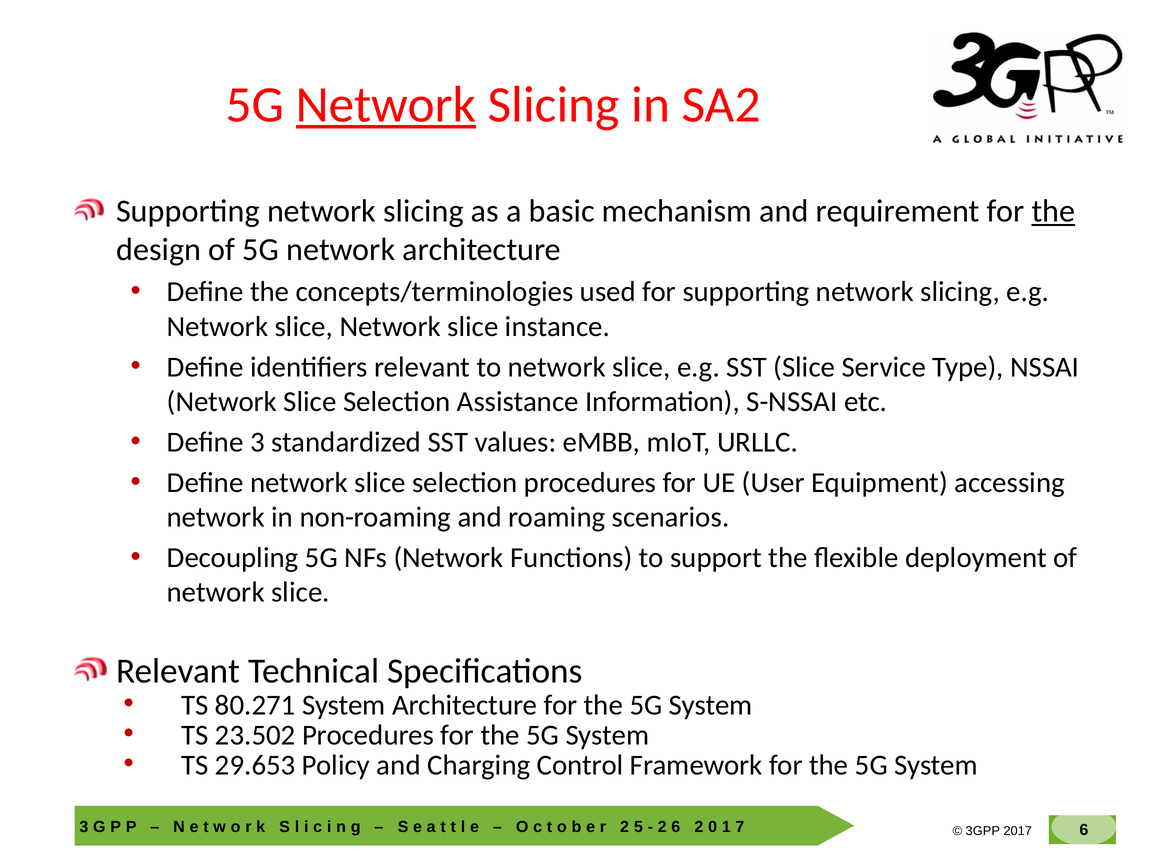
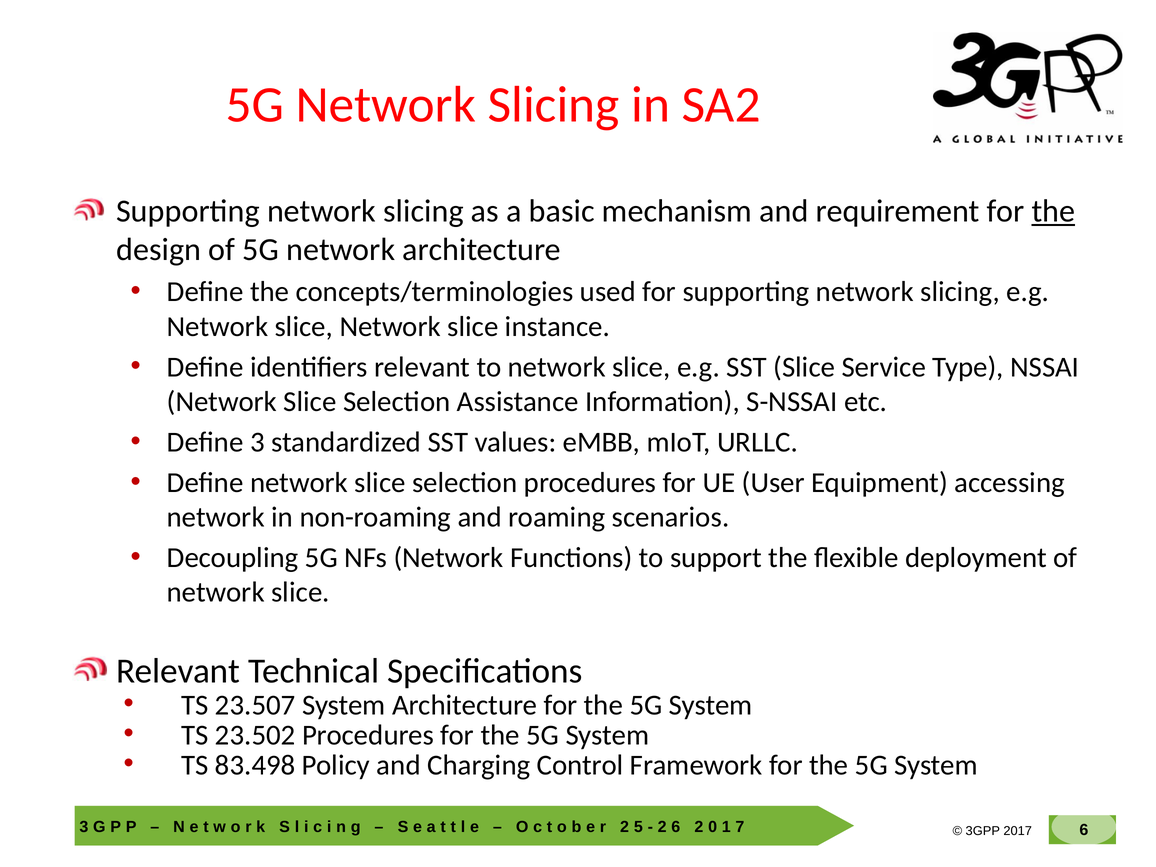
Network underline: present -> none (386, 105)
80.271: 80.271 -> 23.507 (255, 705)
29.653: 29.653 -> 83.498 (255, 765)
